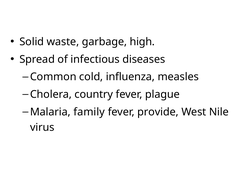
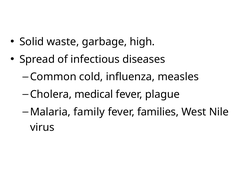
country: country -> medical (94, 94)
provide: provide -> families (158, 112)
